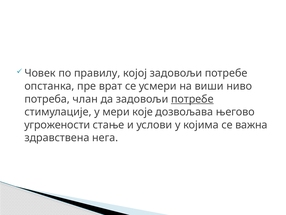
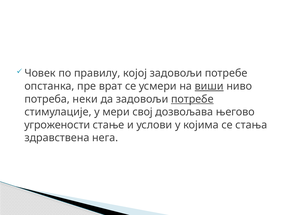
виши underline: none -> present (209, 86)
члан: члан -> неки (85, 99)
које: које -> свој (143, 112)
важна: важна -> стања (251, 125)
